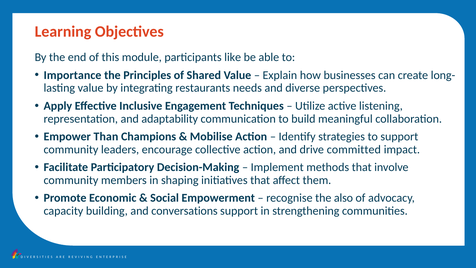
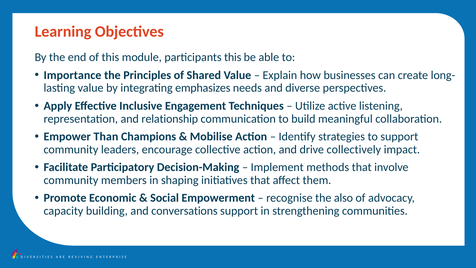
participants like: like -> this (233, 57)
restaurants: restaurants -> emphasizes (203, 88)
adaptability: adaptability -> relationship (170, 119)
committed: committed -> collectively (354, 149)
